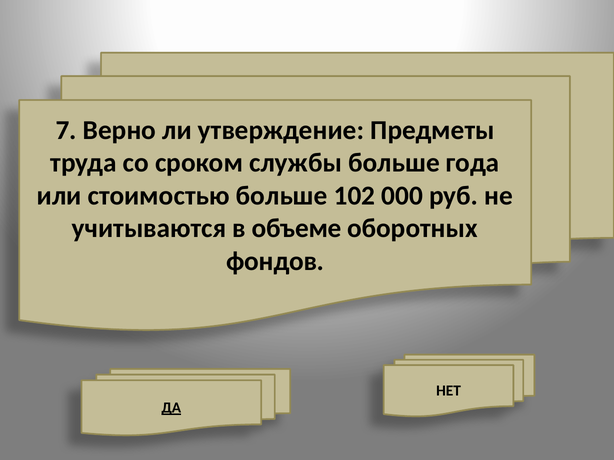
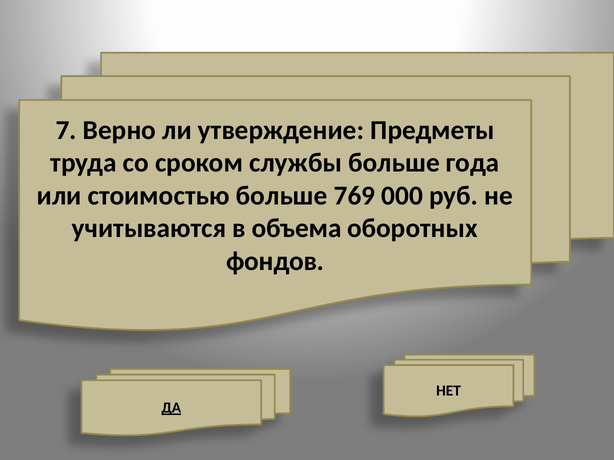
102: 102 -> 769 (354, 196)
объеме: объеме -> объема (297, 229)
